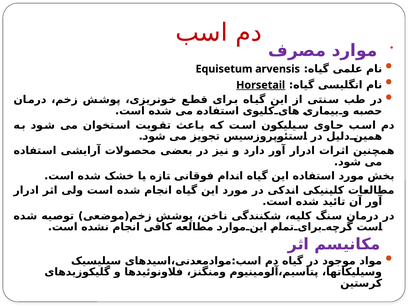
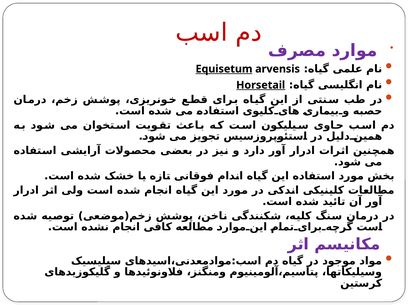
Equisetum underline: none -> present (224, 69)
